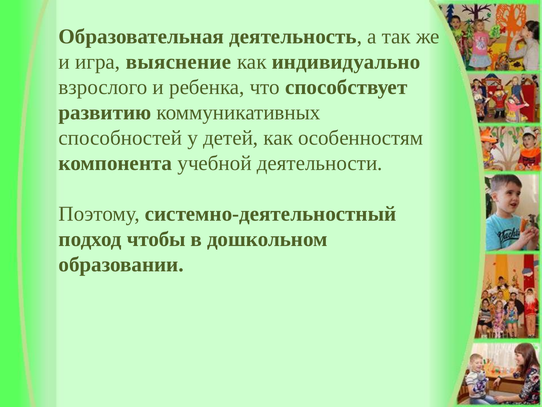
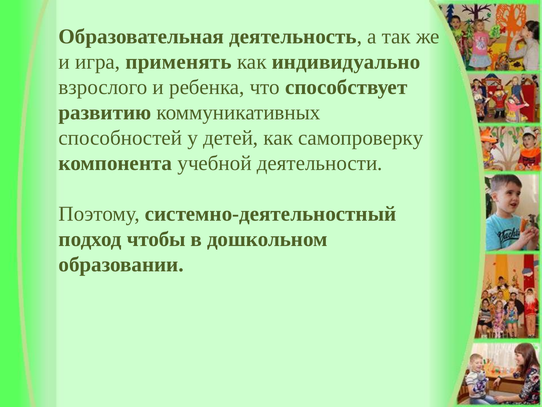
выяснение: выяснение -> применять (179, 62)
особенностям: особенностям -> самопроверку (361, 138)
